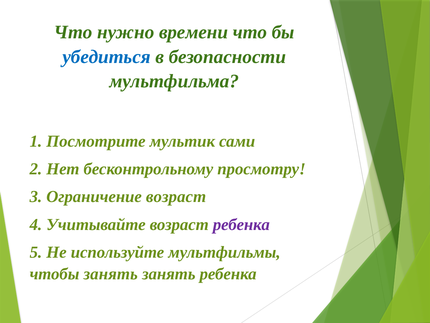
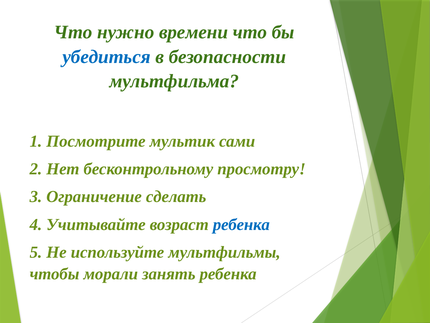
Ограничение возраст: возраст -> сделать (176, 196)
ребенка colour: purple -> blue (241, 224)
чтобы занять: занять -> морали (111, 273)
